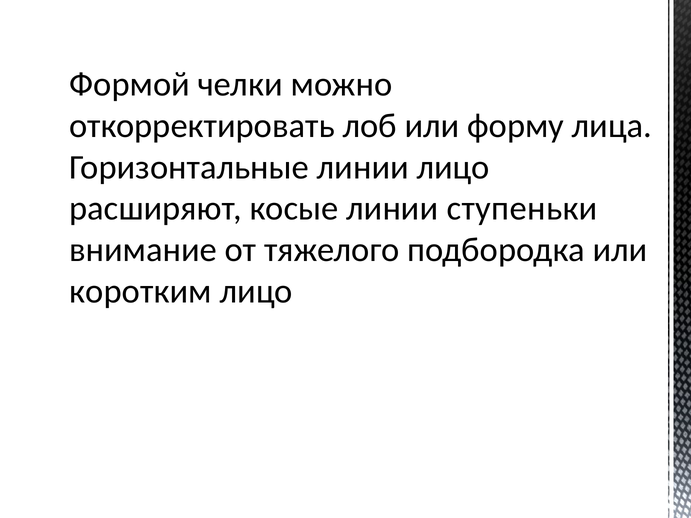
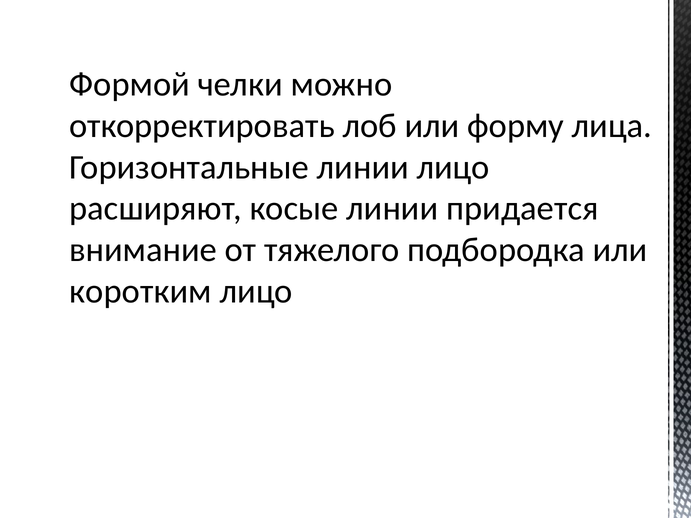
ступеньки: ступеньки -> придается (522, 209)
